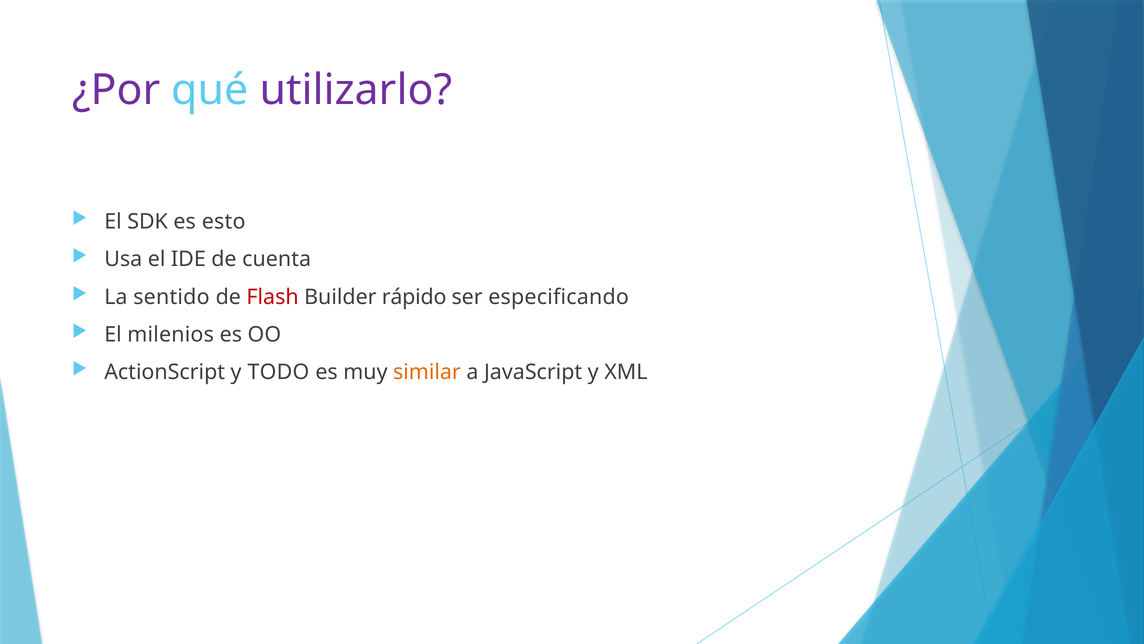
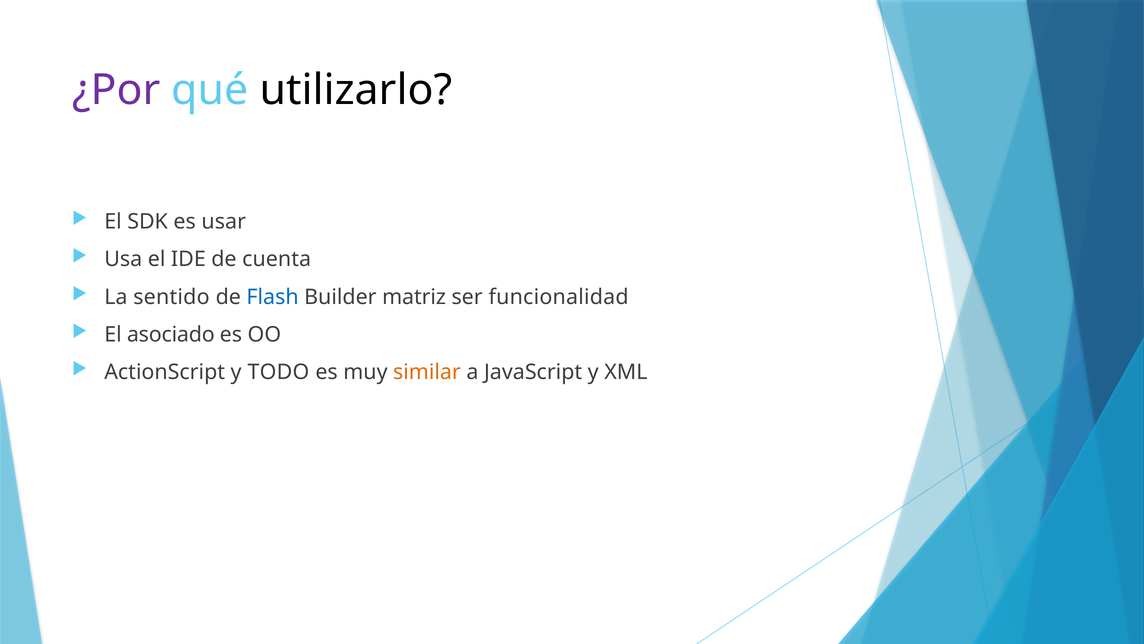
utilizarlo colour: purple -> black (356, 90)
esto: esto -> usar (224, 221)
Flash colour: red -> blue (273, 297)
rápido: rápido -> matriz (414, 297)
especificando: especificando -> funcionalidad (559, 297)
milenios: milenios -> asociado (171, 334)
